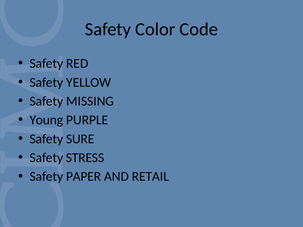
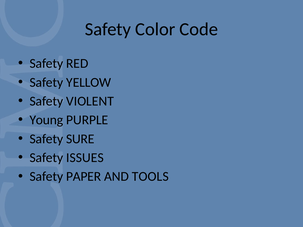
MISSING: MISSING -> VIOLENT (90, 101)
STRESS: STRESS -> ISSUES (85, 158)
RETAIL: RETAIL -> TOOLS (150, 177)
